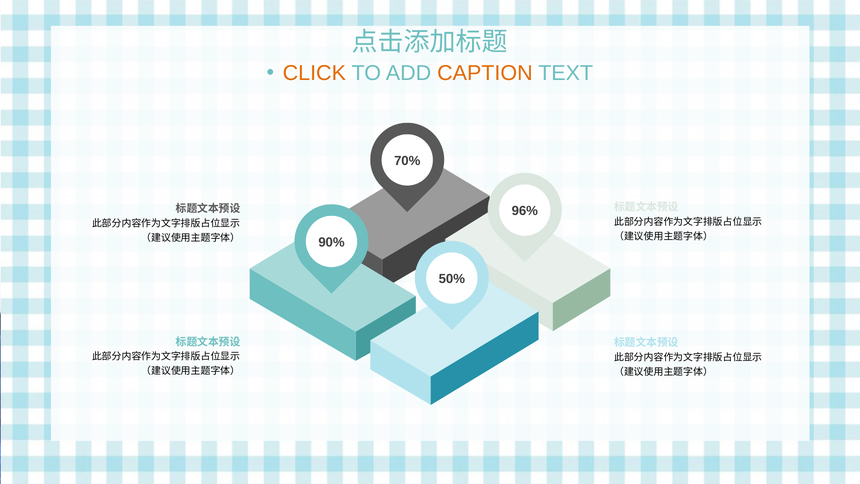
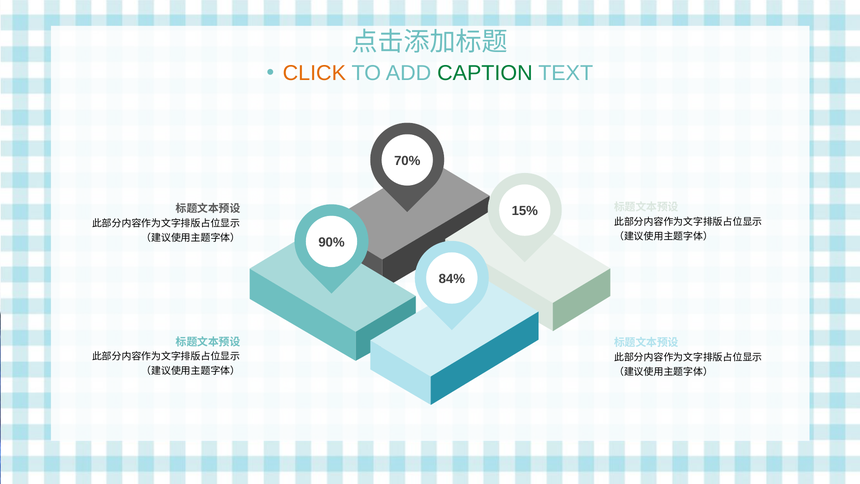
CAPTION colour: orange -> green (485, 73)
96%: 96% -> 15% (525, 211)
50%: 50% -> 84% (452, 279)
